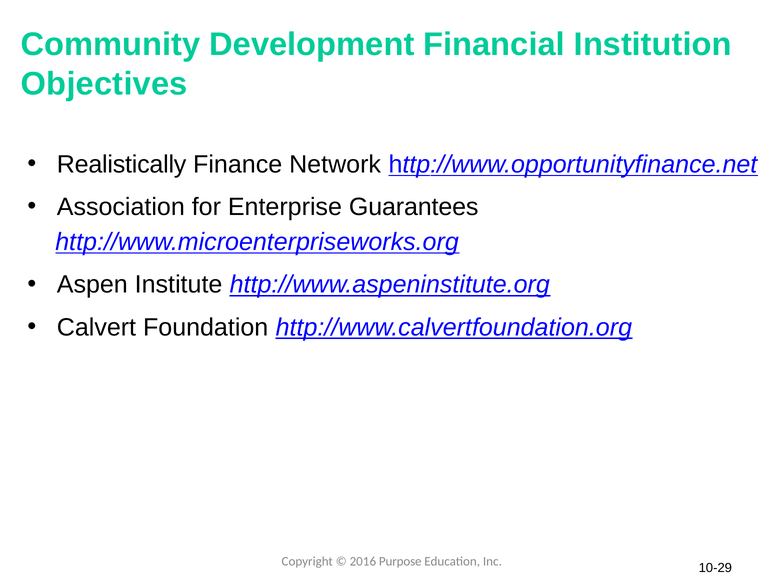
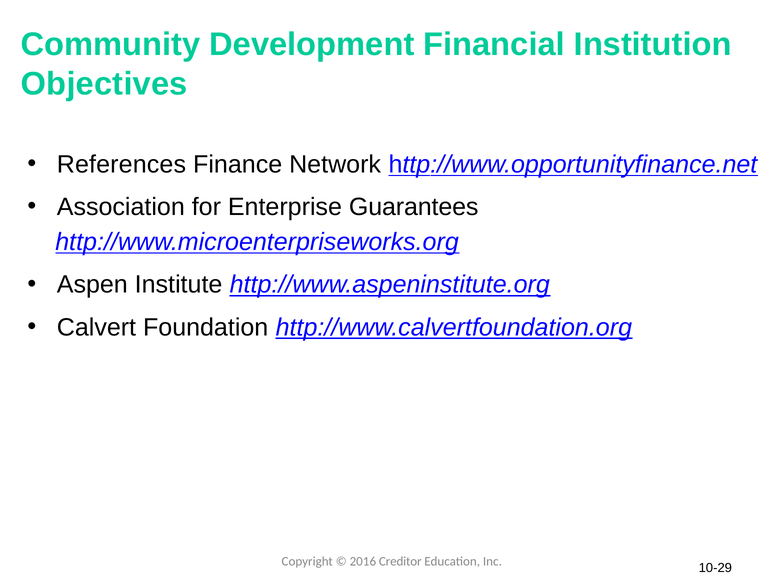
Realistically: Realistically -> References (121, 164)
Purpose: Purpose -> Creditor (400, 561)
